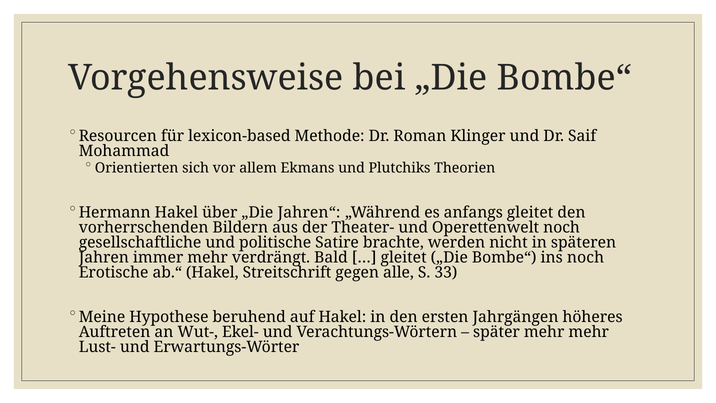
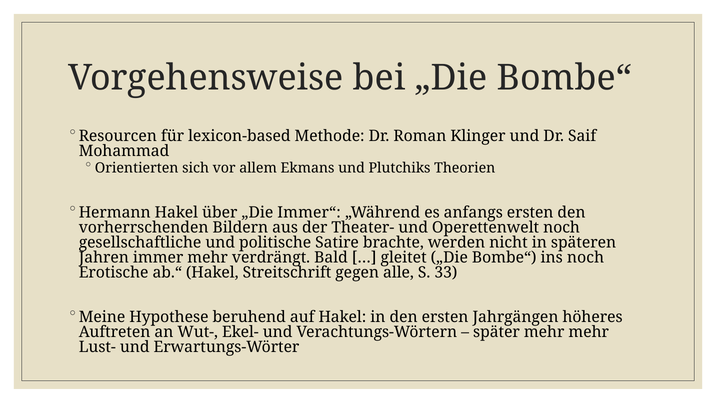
Jahren“: Jahren“ -> Immer“ (309, 212)
anfangs gleitet: gleitet -> ersten (530, 212)
